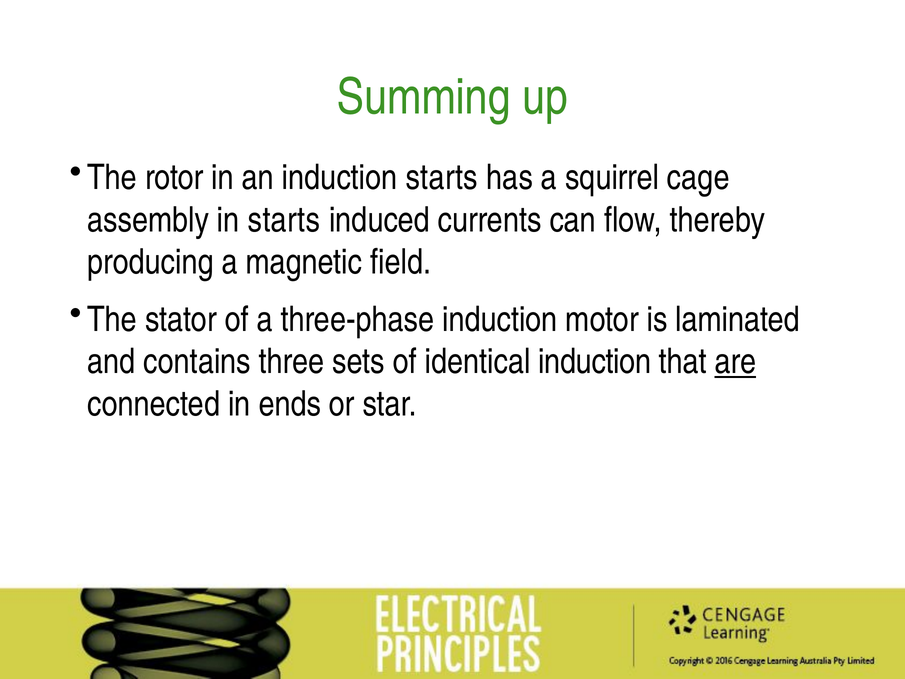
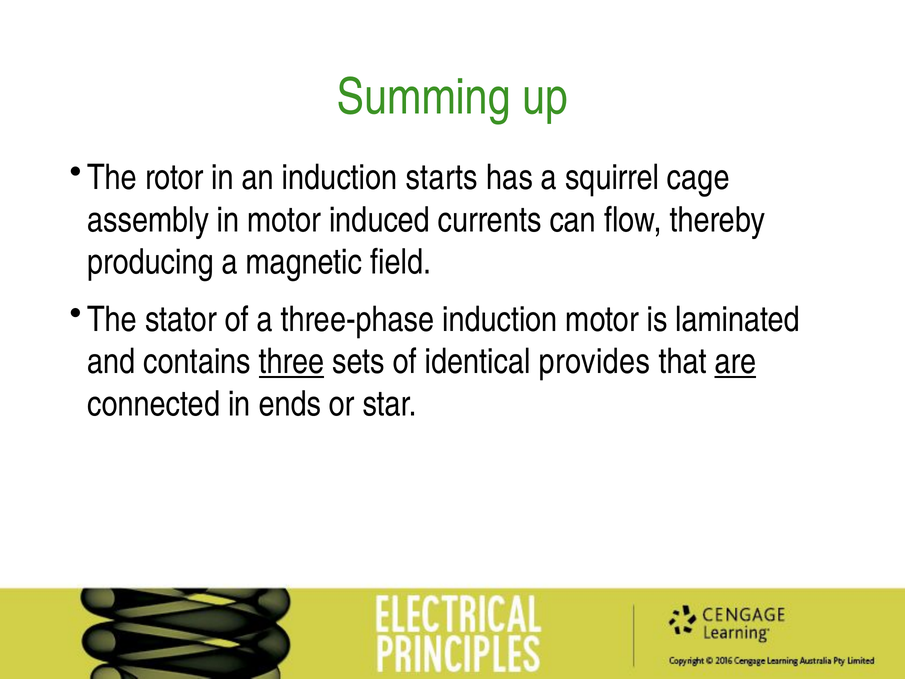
in starts: starts -> motor (284, 220)
three underline: none -> present (292, 362)
identical induction: induction -> provides (594, 362)
